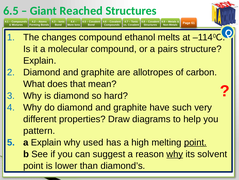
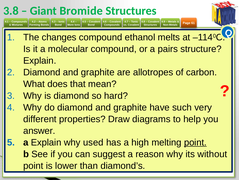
6.5: 6.5 -> 3.8 (11, 11)
Reached: Reached -> Bromide (81, 11)
pattern: pattern -> answer (39, 130)
why underline: present -> none (175, 153)
solvent: solvent -> without (212, 153)
